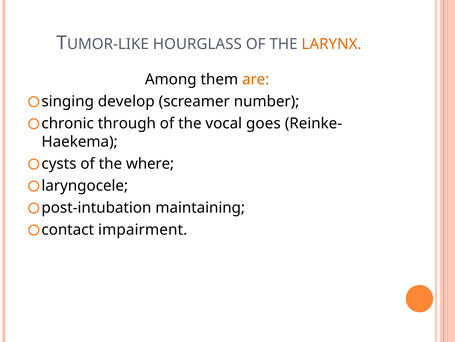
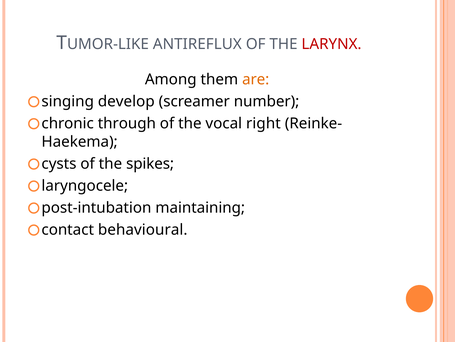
HOURGLASS: HOURGLASS -> ANTIREFLUX (197, 44)
LARYNX colour: orange -> red (332, 44)
goes: goes -> right (263, 123)
where: where -> spikes (150, 163)
impairment: impairment -> behavioural (143, 229)
